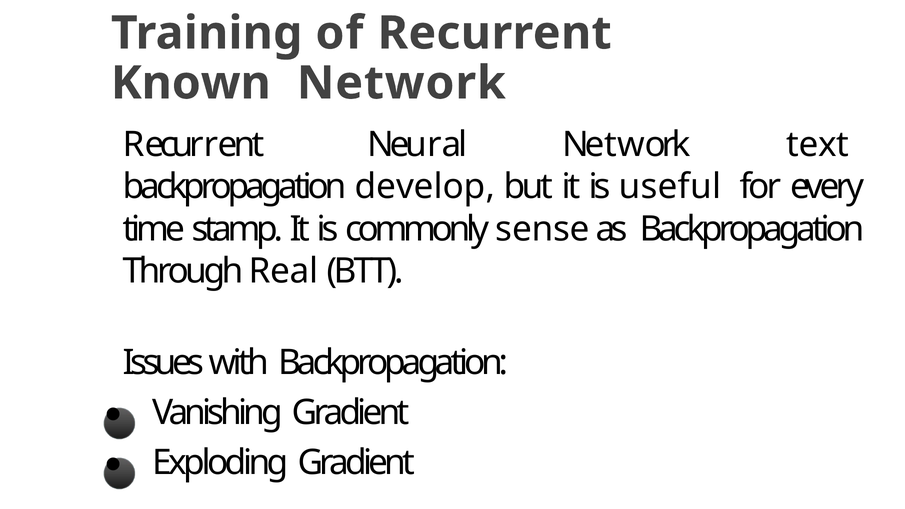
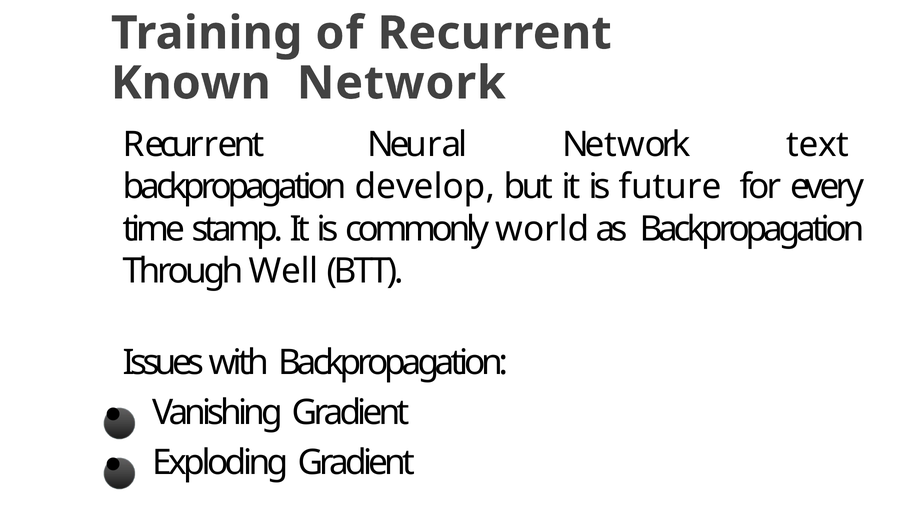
useful: useful -> future (670, 187)
sense: sense -> world (542, 229)
Real: Real -> Well (284, 271)
